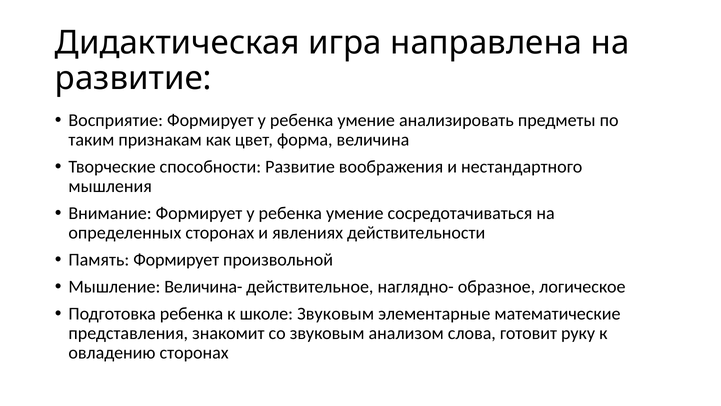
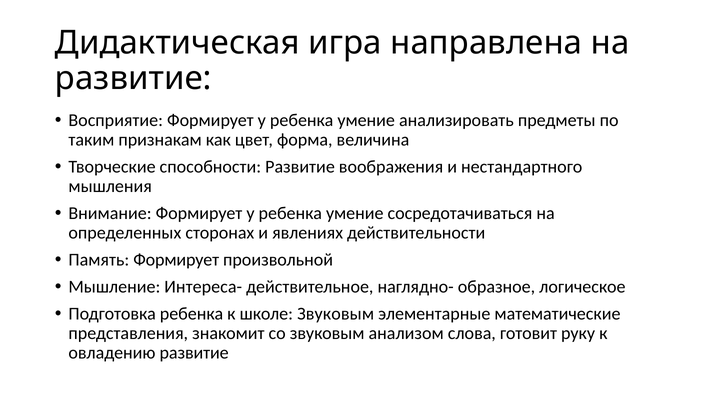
Величина-: Величина- -> Интереса- (203, 287)
овладению сторонах: сторонах -> развитие (194, 352)
